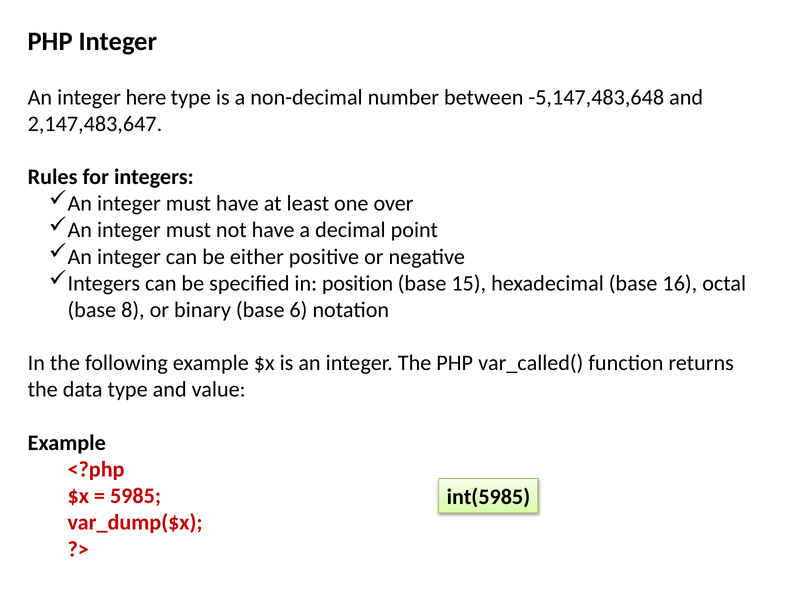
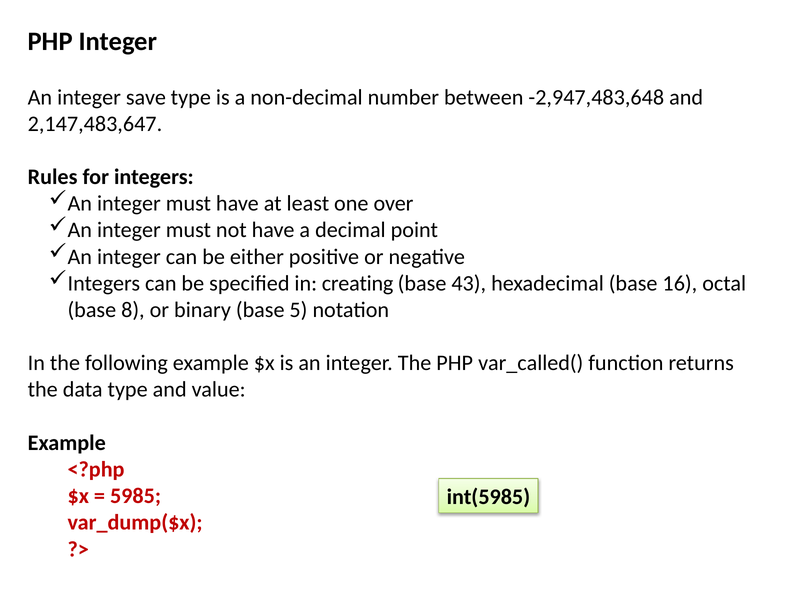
here: here -> save (146, 97)
-5,147,483,648: -5,147,483,648 -> -2,947,483,648 (596, 97)
position: position -> creating (358, 283)
15: 15 -> 43 (469, 283)
6: 6 -> 5 (298, 310)
